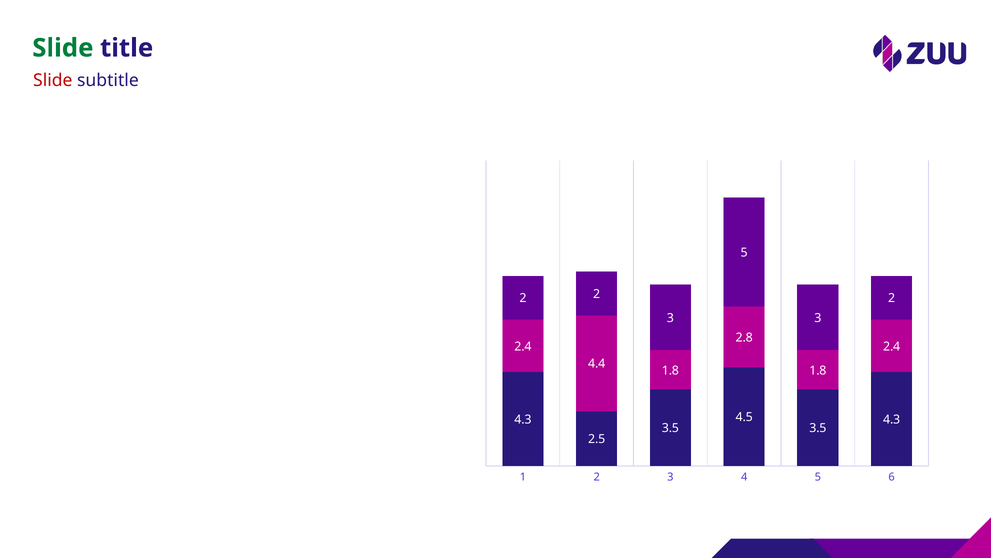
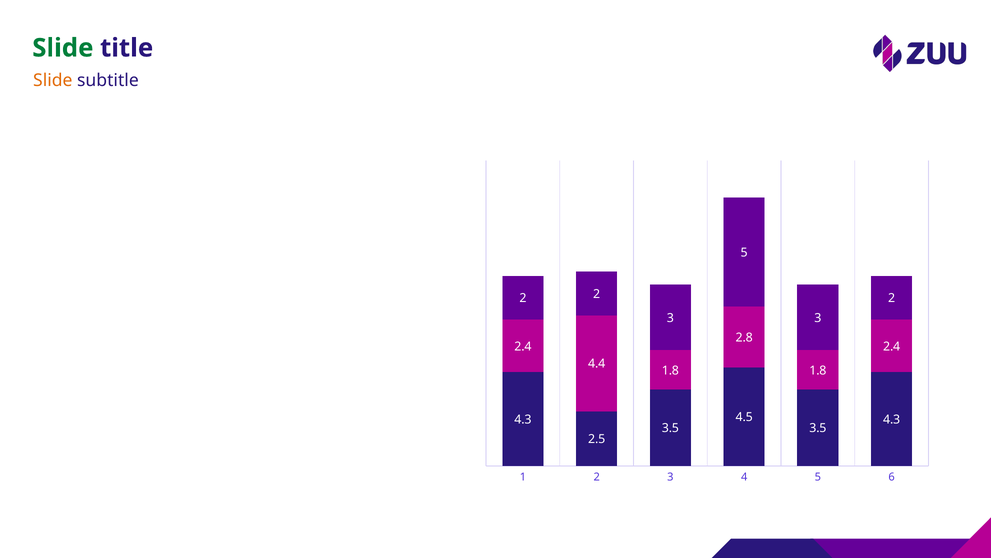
Slide colour: red -> orange (53, 80)
